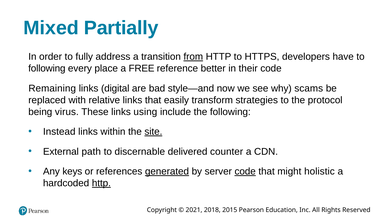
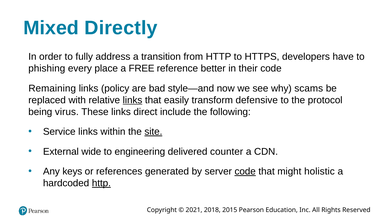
Partially: Partially -> Directly (121, 28)
from underline: present -> none (193, 57)
following: following -> phishing (47, 68)
digital: digital -> policy (115, 88)
links underline: none -> present (133, 100)
strategies: strategies -> defensive (257, 100)
using: using -> direct (145, 112)
Instead: Instead -> Service (59, 132)
path: path -> wide (91, 151)
discernable: discernable -> engineering (140, 151)
generated underline: present -> none (167, 171)
